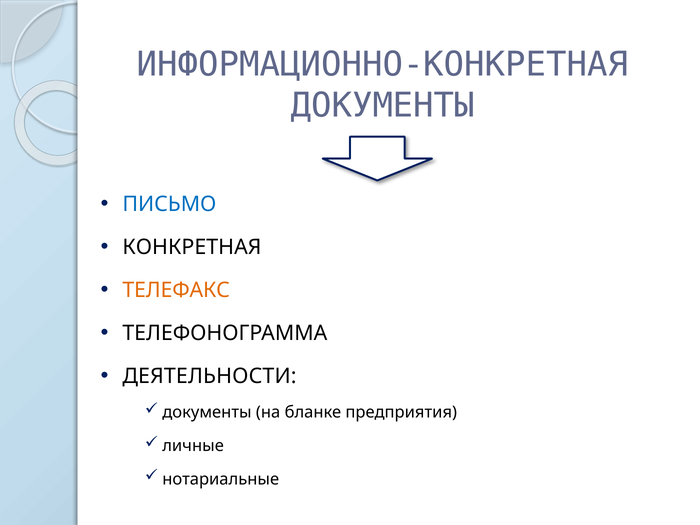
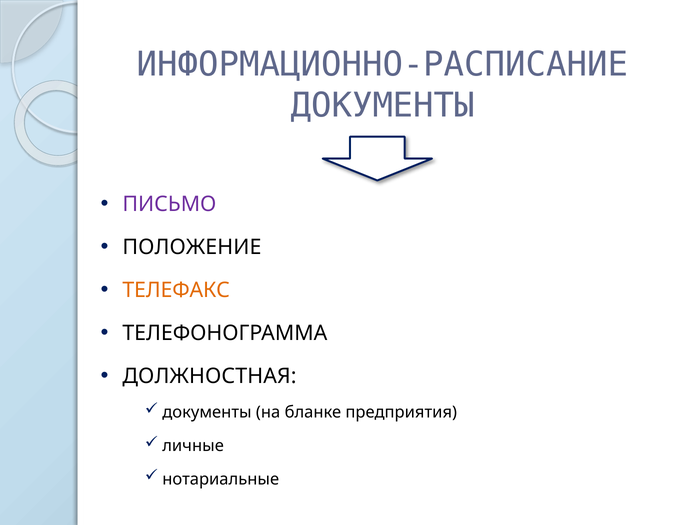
ИНФОРМАЦИОННО-КОНКРЕТНАЯ: ИНФОРМАЦИОННО-КОНКРЕТНАЯ -> ИНФОРМАЦИОННО-РАСПИСАНИЕ (383, 65)
ПИСЬМО colour: blue -> purple (169, 204)
КОНКРЕТНАЯ: КОНКРЕТНАЯ -> ПОЛОЖЕНИЕ (192, 247)
ДЕЯТЕЛЬНОСТИ: ДЕЯТЕЛЬНОСТИ -> ДОЛЖНОСТНАЯ (209, 376)
